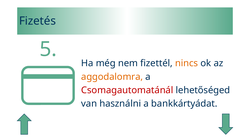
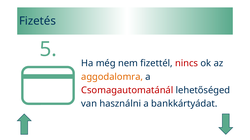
nincs colour: orange -> red (187, 64)
